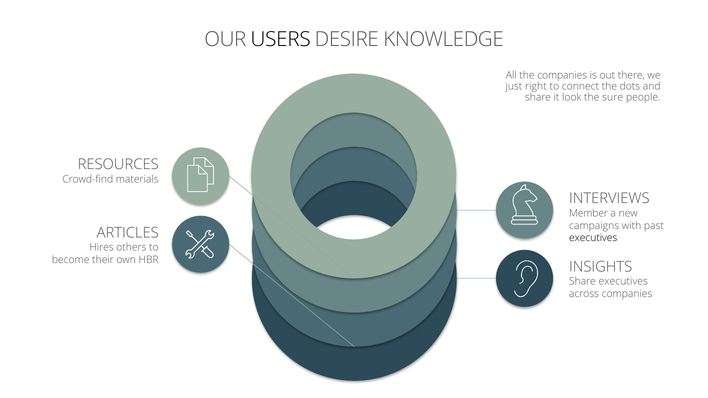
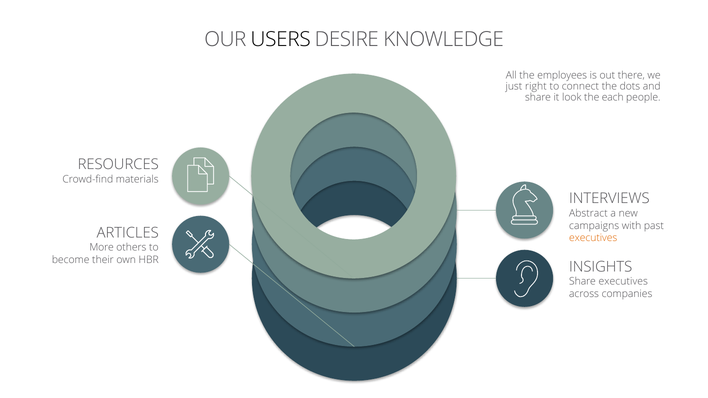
the companies: companies -> employees (562, 75)
sure: sure -> each (613, 97)
Member: Member -> Abstract (588, 213)
executives colour: black -> orange (593, 238)
Hires: Hires -> More (102, 248)
